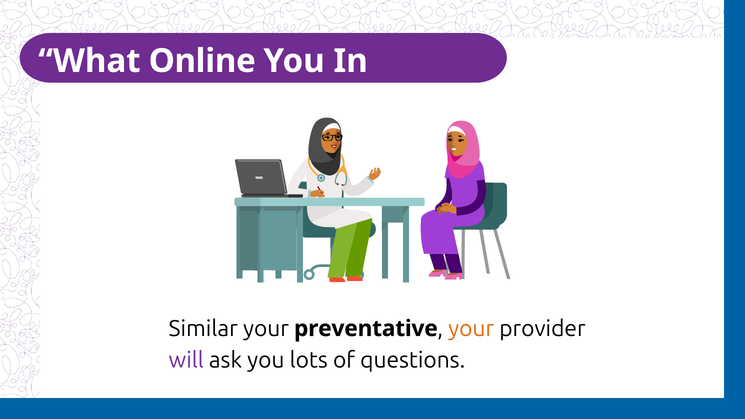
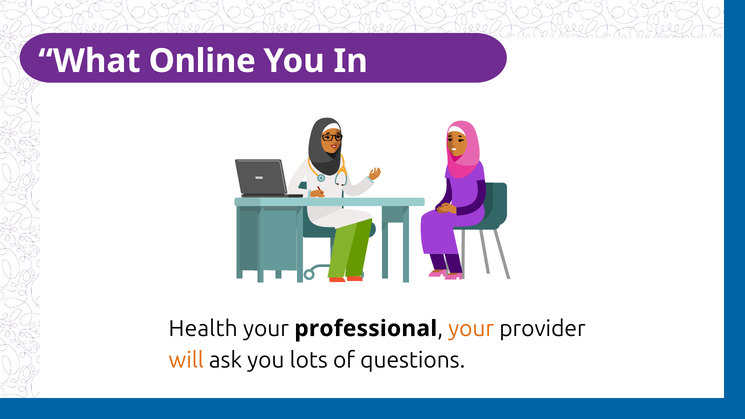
Similar: Similar -> Health (203, 329)
preventative: preventative -> professional (366, 329)
will colour: purple -> orange (186, 361)
